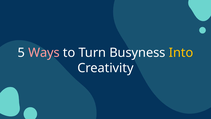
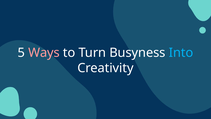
Into colour: yellow -> light blue (181, 53)
